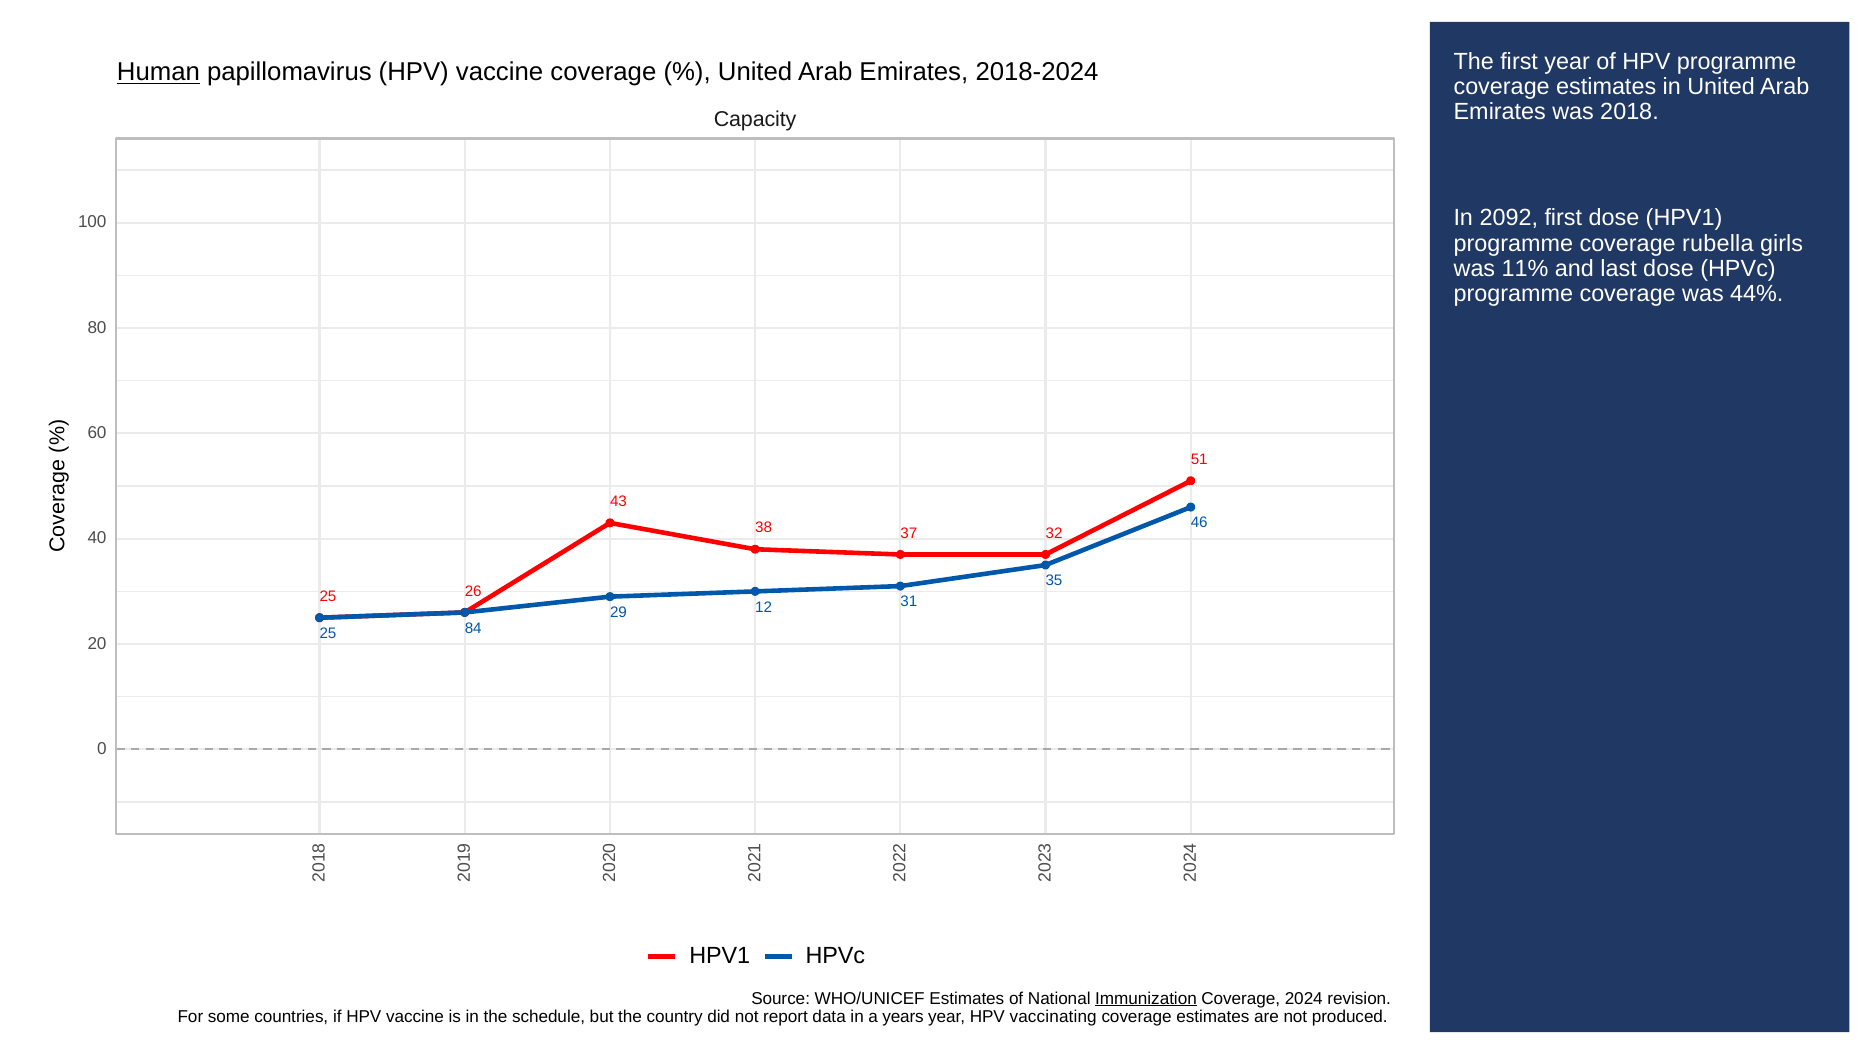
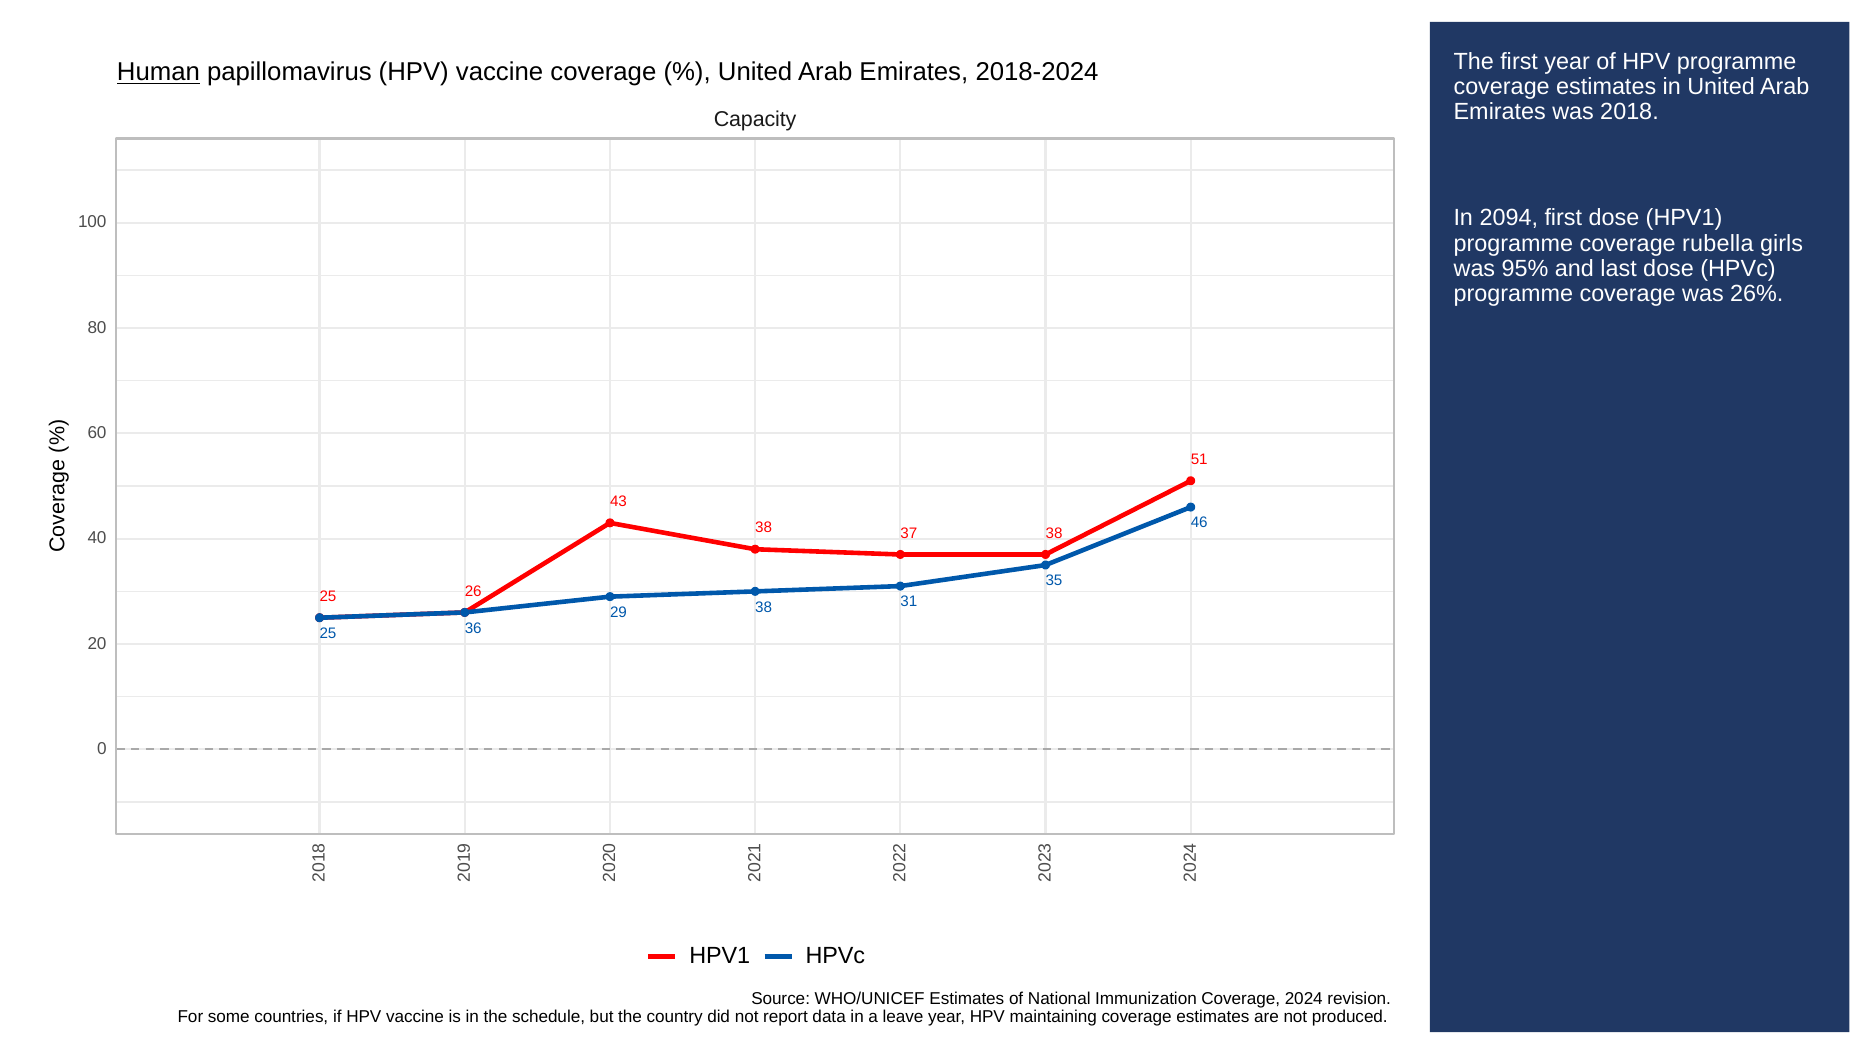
2092: 2092 -> 2094 (1509, 218)
11%: 11% -> 95% (1525, 269)
44%: 44% -> 26% (1757, 294)
37 32: 32 -> 38 (1054, 533)
29 12: 12 -> 38 (764, 607)
84: 84 -> 36 (473, 628)
Immunization underline: present -> none (1146, 998)
years: years -> leave (903, 1017)
vaccinating: vaccinating -> maintaining (1053, 1017)
